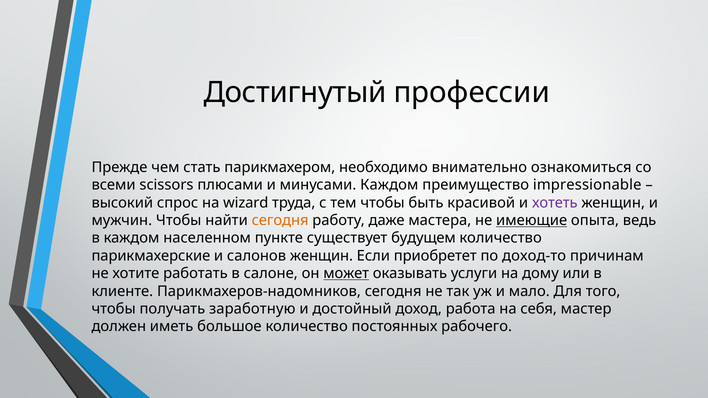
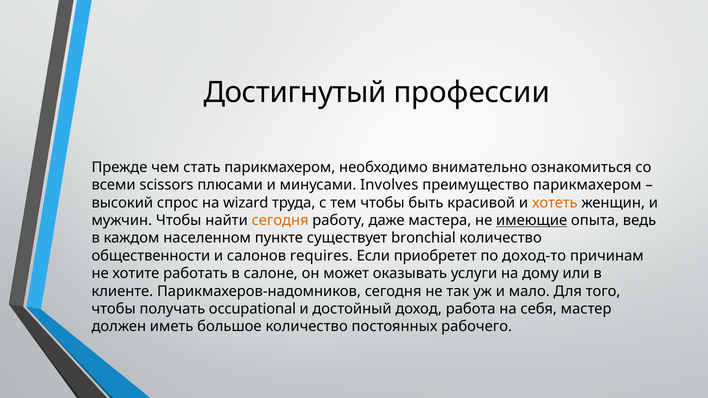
минусами Каждом: Каждом -> Involves (389, 185)
преимущество impressionable: impressionable -> парикмахером (587, 185)
хотеть colour: purple -> orange (555, 203)
будущем: будущем -> bronchial (423, 238)
парикмахерские: парикмахерские -> общественности (151, 256)
салонов женщин: женщин -> requires (321, 256)
может underline: present -> none (346, 274)
заработную: заработную -> occupational (252, 309)
